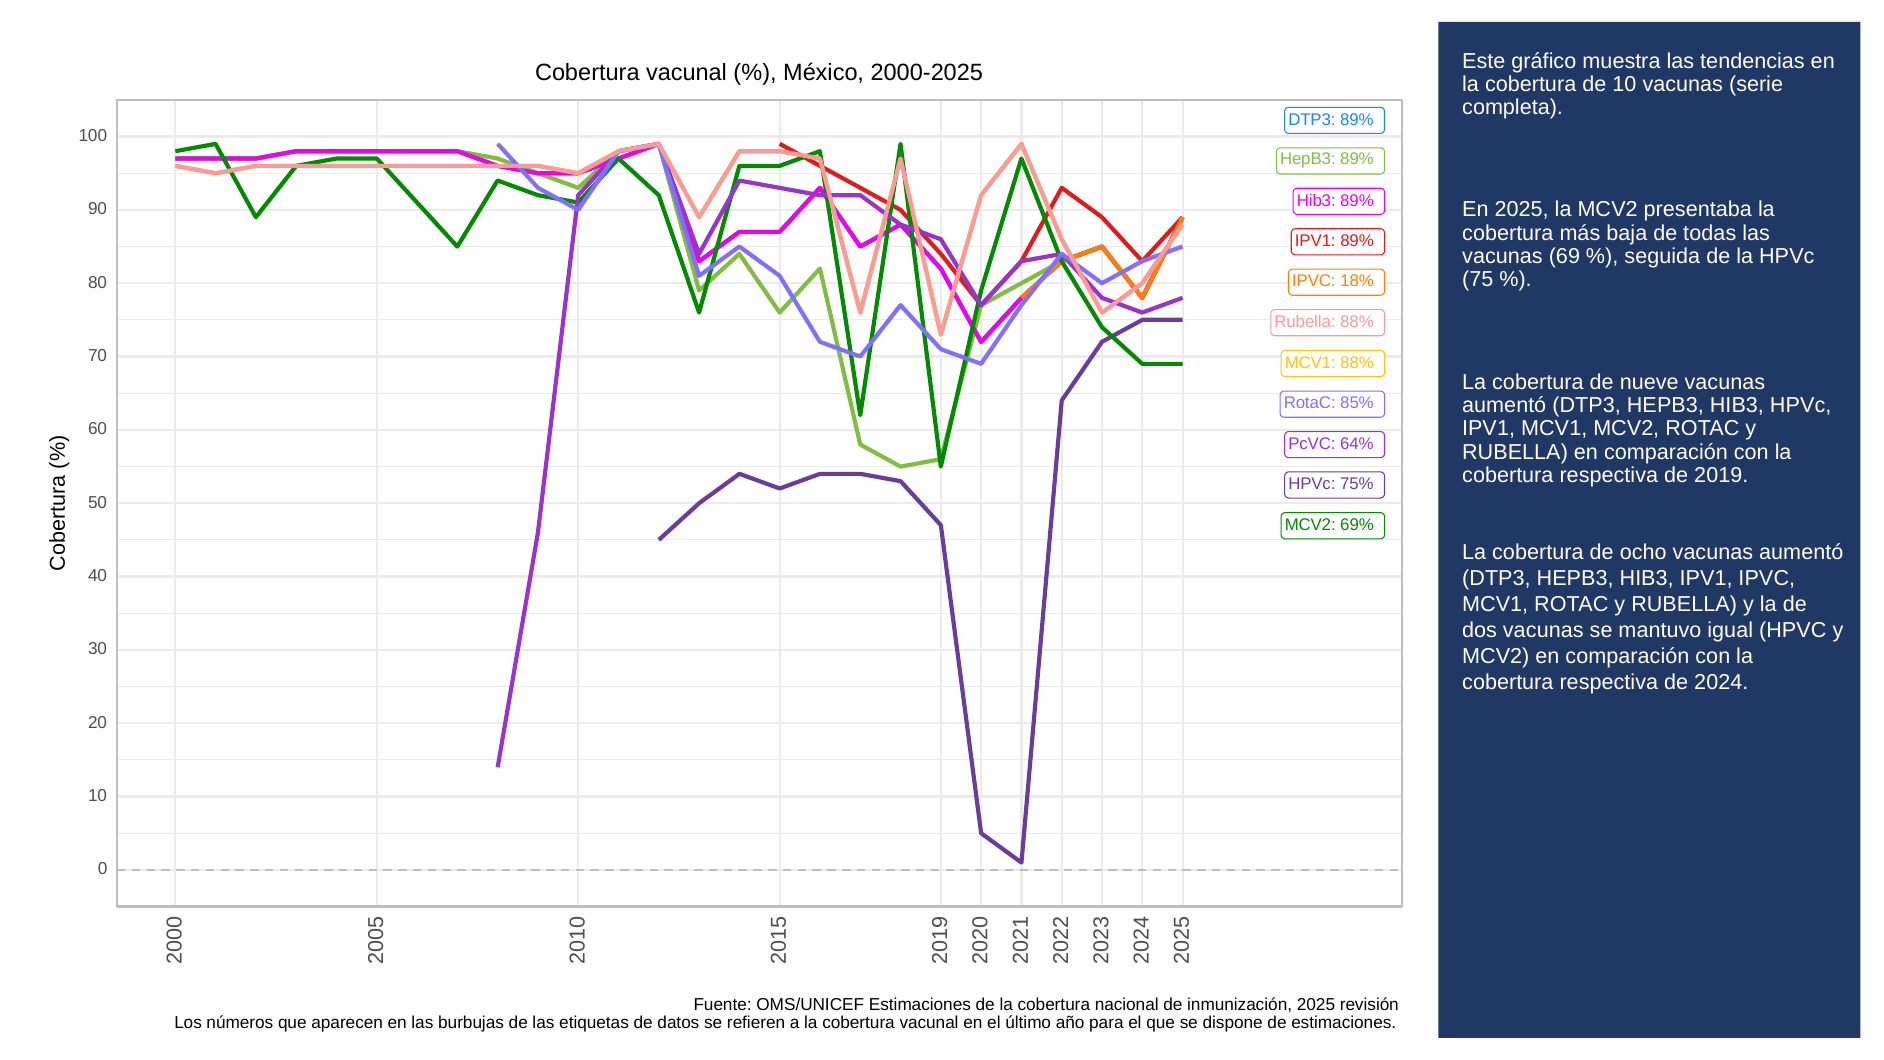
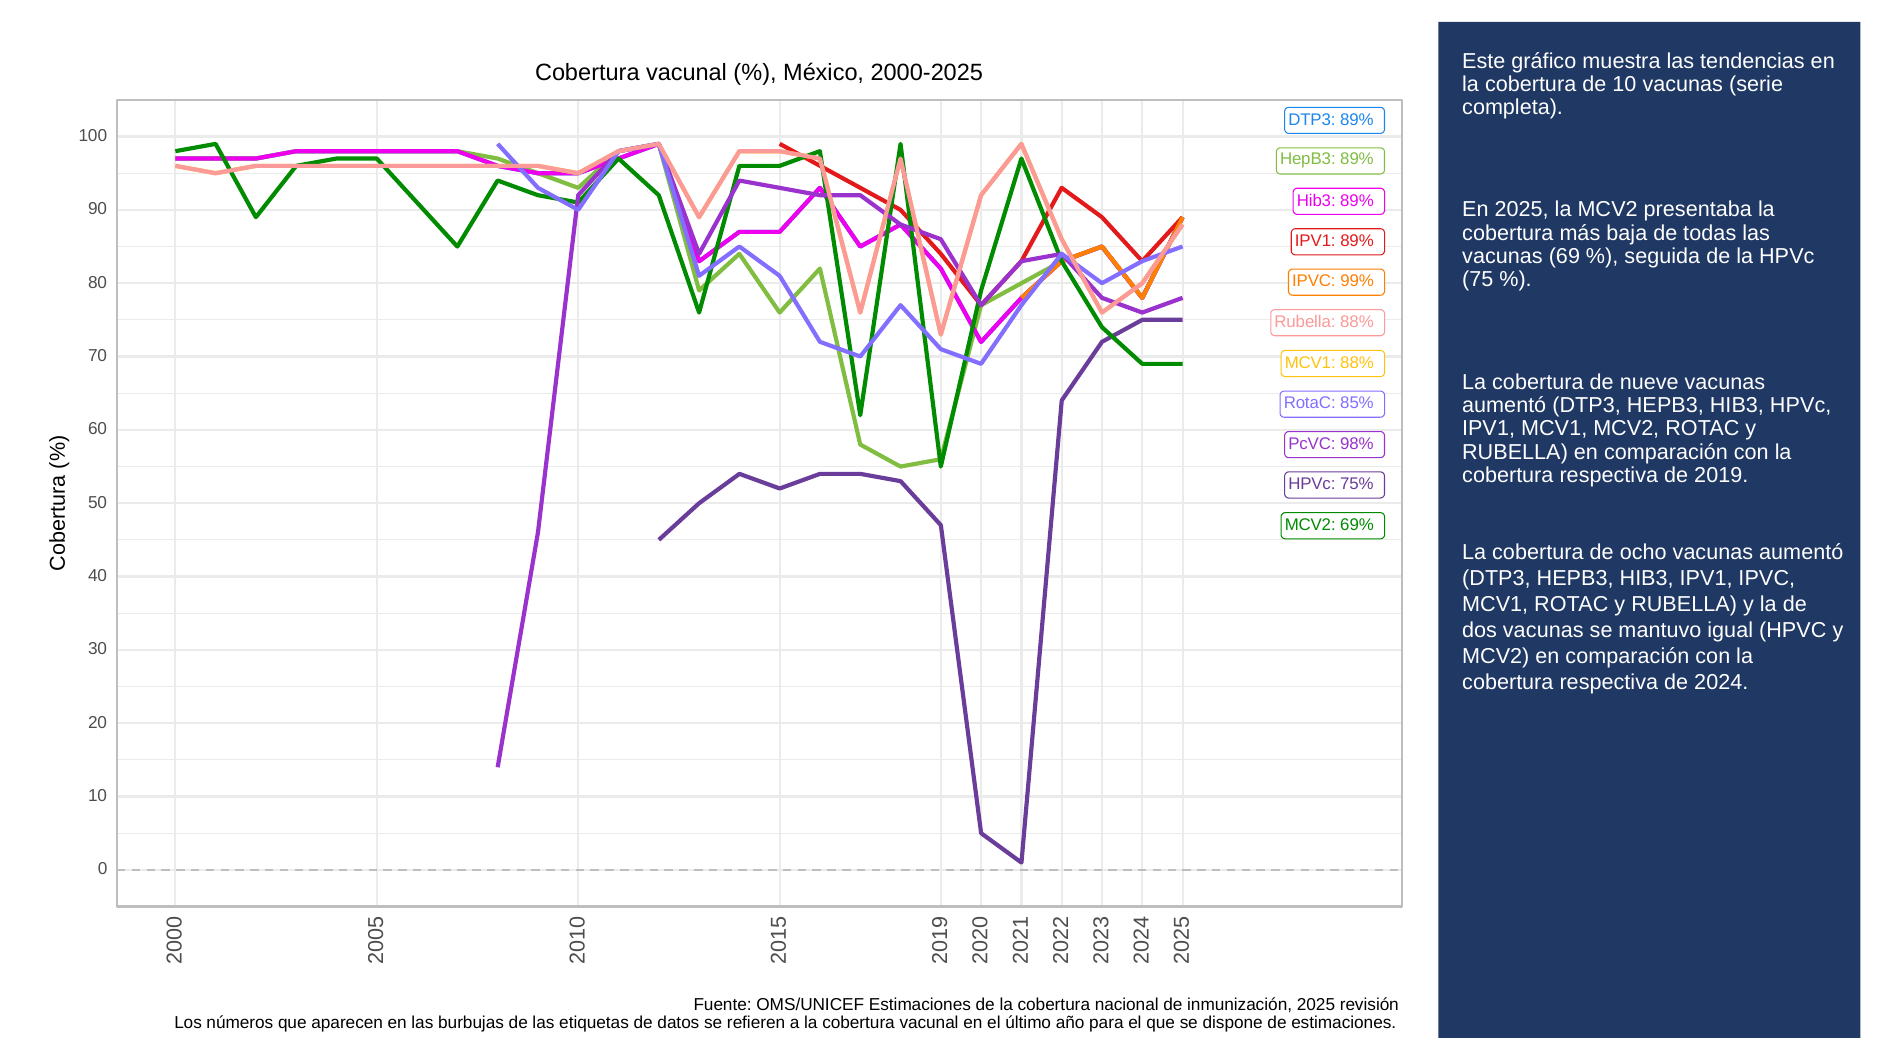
18%: 18% -> 99% (1357, 281)
64%: 64% -> 98% (1357, 444)
